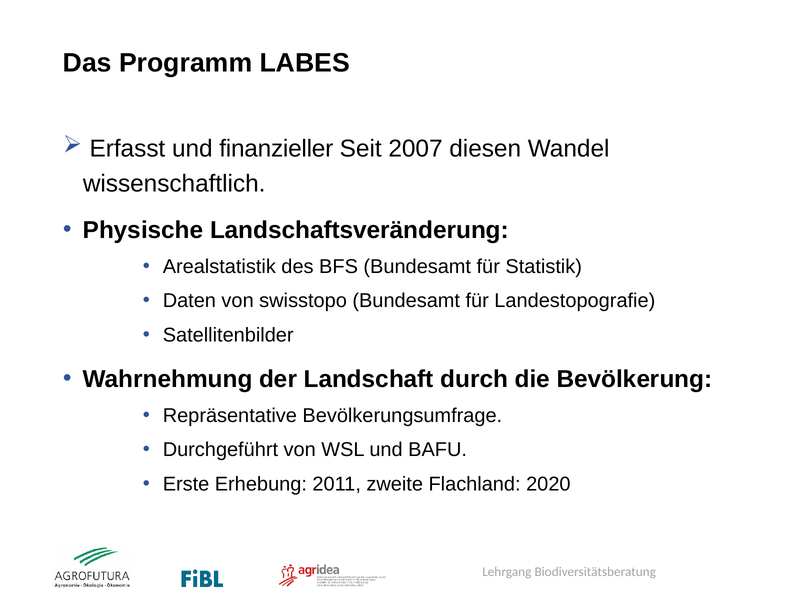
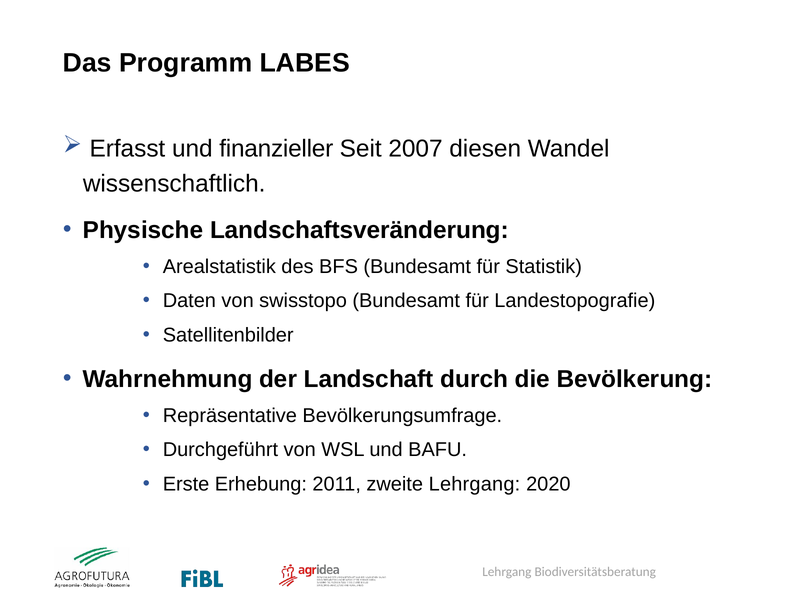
zweite Flachland: Flachland -> Lehrgang (474, 484)
